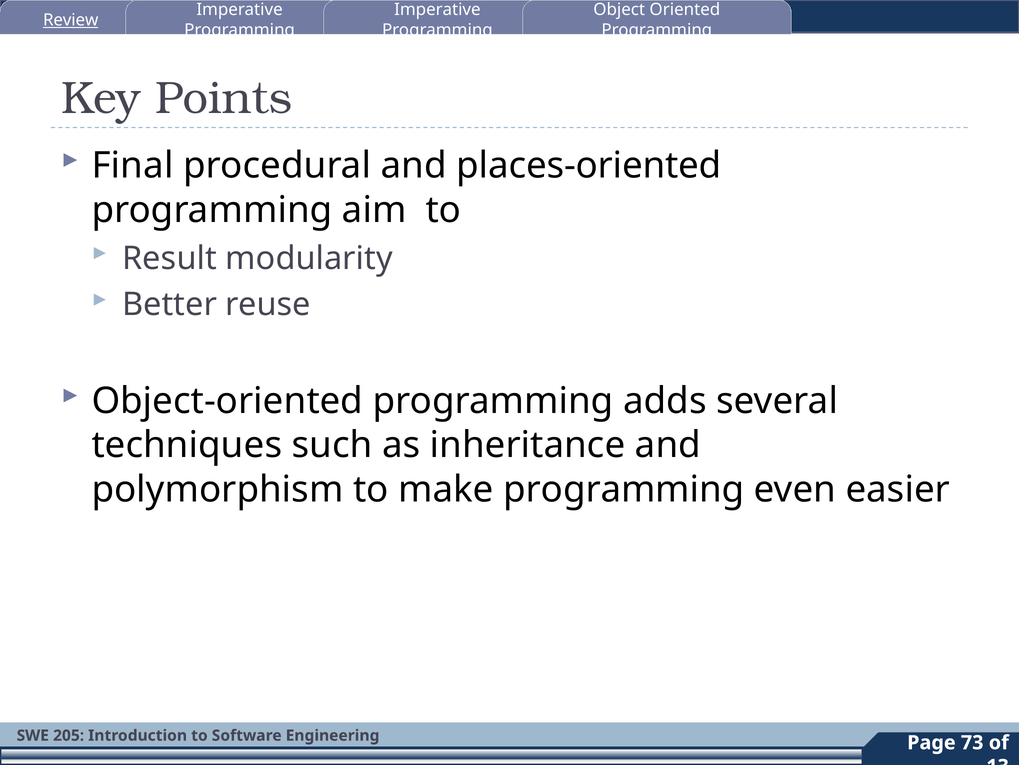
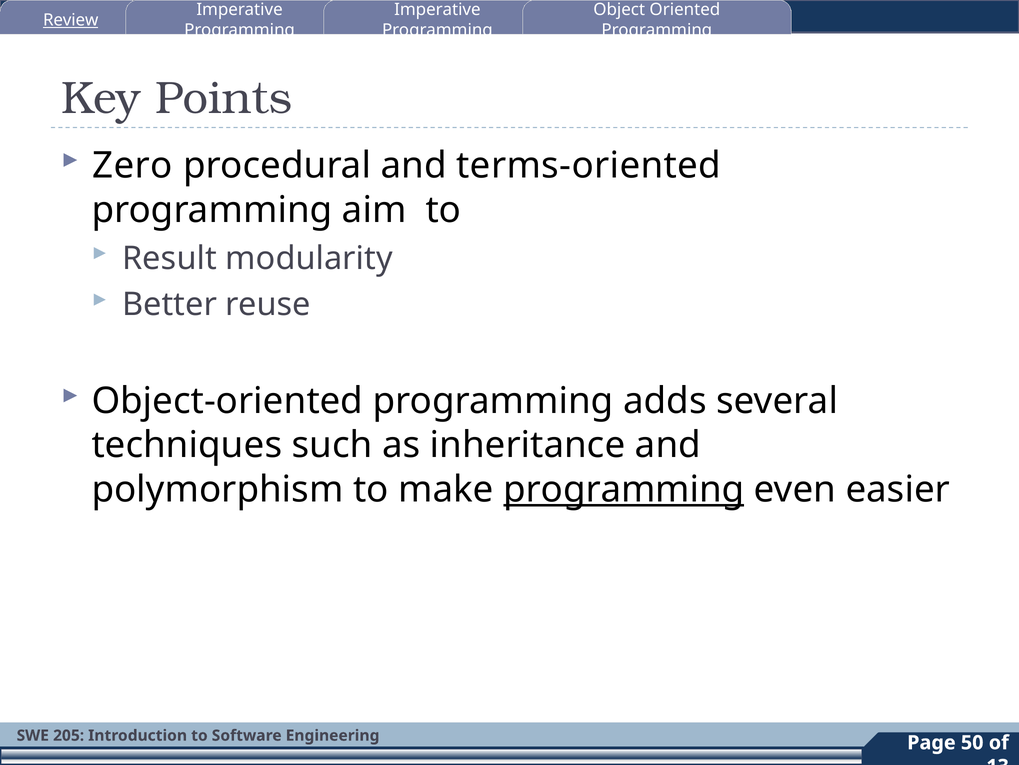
Final: Final -> Zero (132, 166)
places-oriented: places-oriented -> terms-oriented (589, 166)
programming underline: none -> present (624, 489)
73: 73 -> 50 (972, 742)
